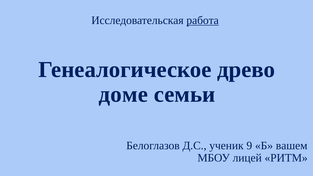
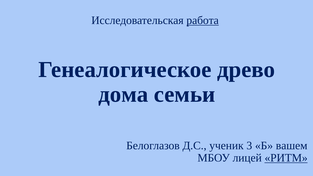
доме: доме -> дома (123, 94)
9: 9 -> 3 (249, 146)
РИТМ underline: none -> present (286, 158)
